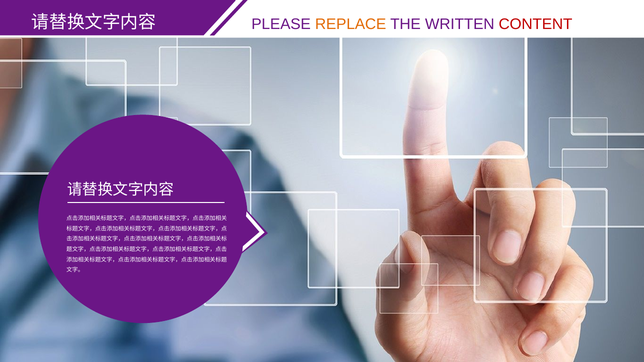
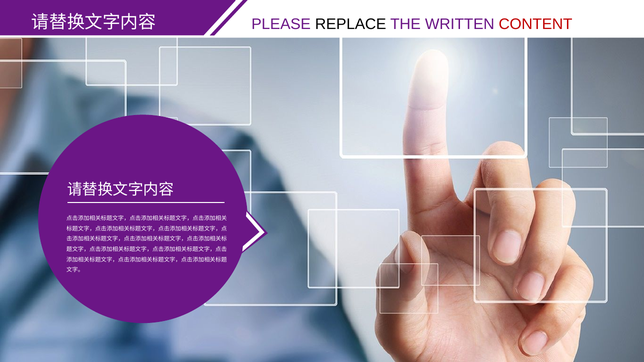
REPLACE colour: orange -> black (351, 24)
